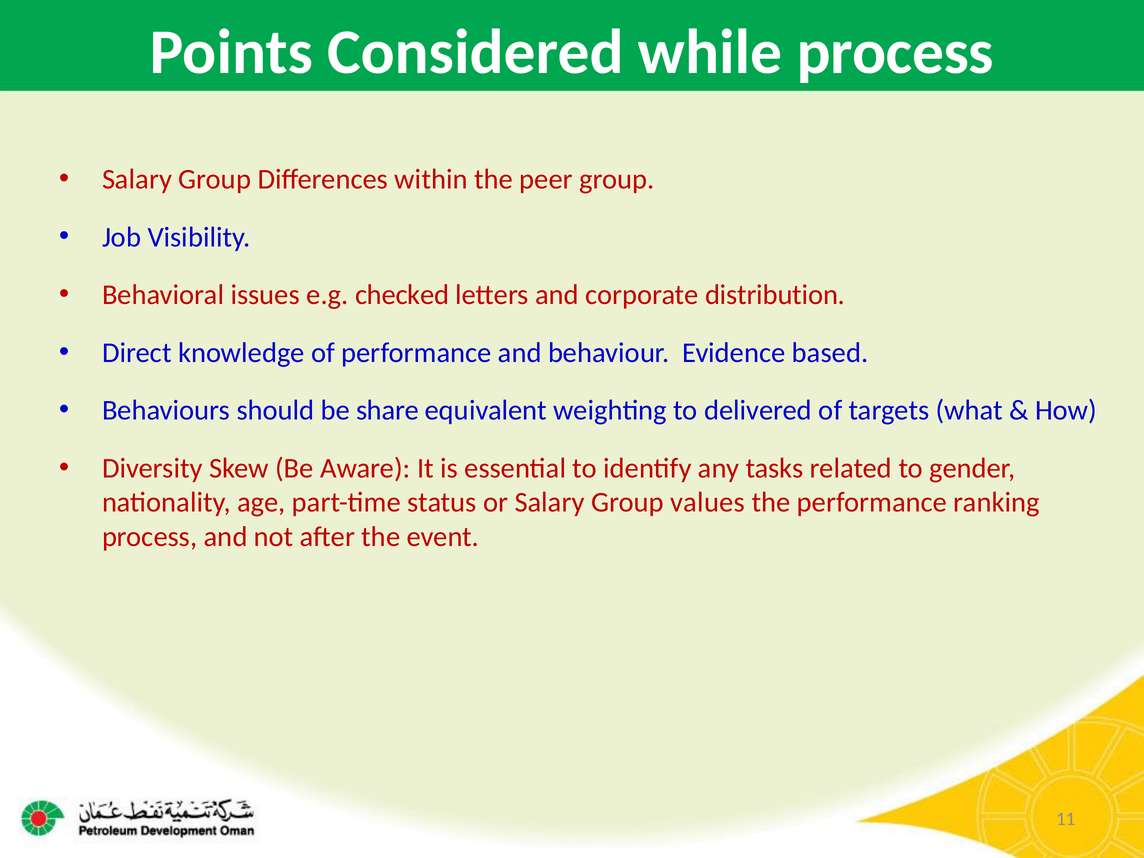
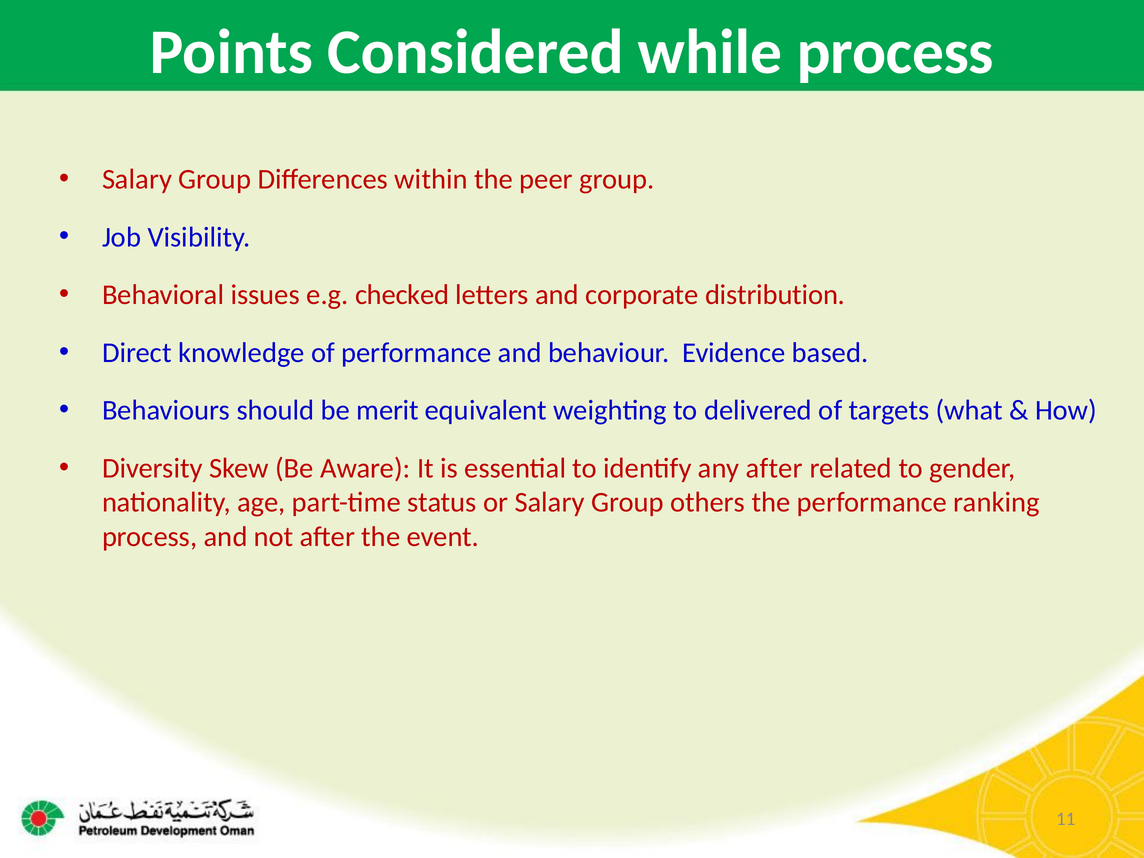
share: share -> merit (388, 410)
any tasks: tasks -> after (774, 468)
values: values -> others (708, 503)
